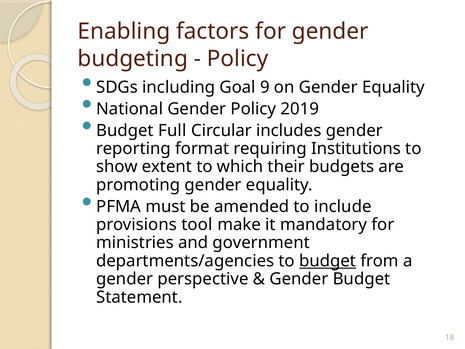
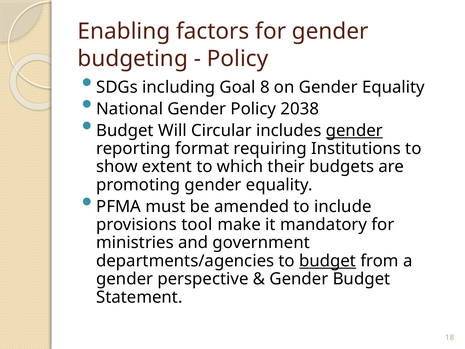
9: 9 -> 8 (265, 87)
2019: 2019 -> 2038 (300, 109)
Full: Full -> Will (172, 130)
gender underline: none -> present (354, 130)
